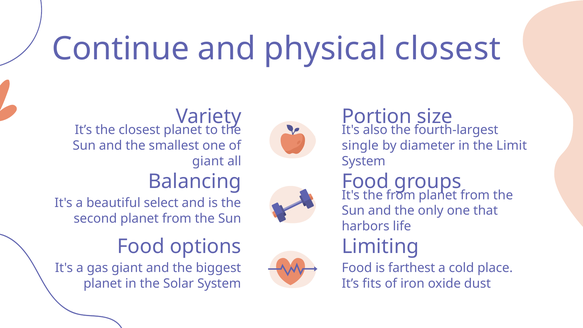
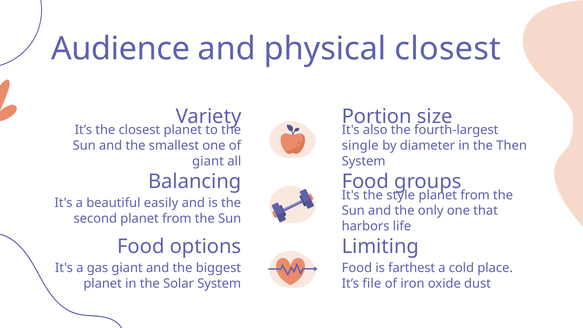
Continue: Continue -> Audience (121, 49)
Limit: Limit -> Then (512, 146)
from: from -> style (401, 195)
select: select -> easily (161, 203)
fits: fits -> file (372, 283)
